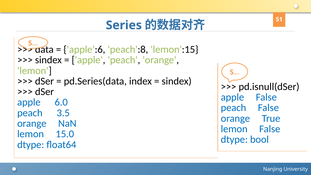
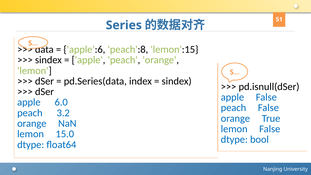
3.5: 3.5 -> 3.2 (63, 113)
